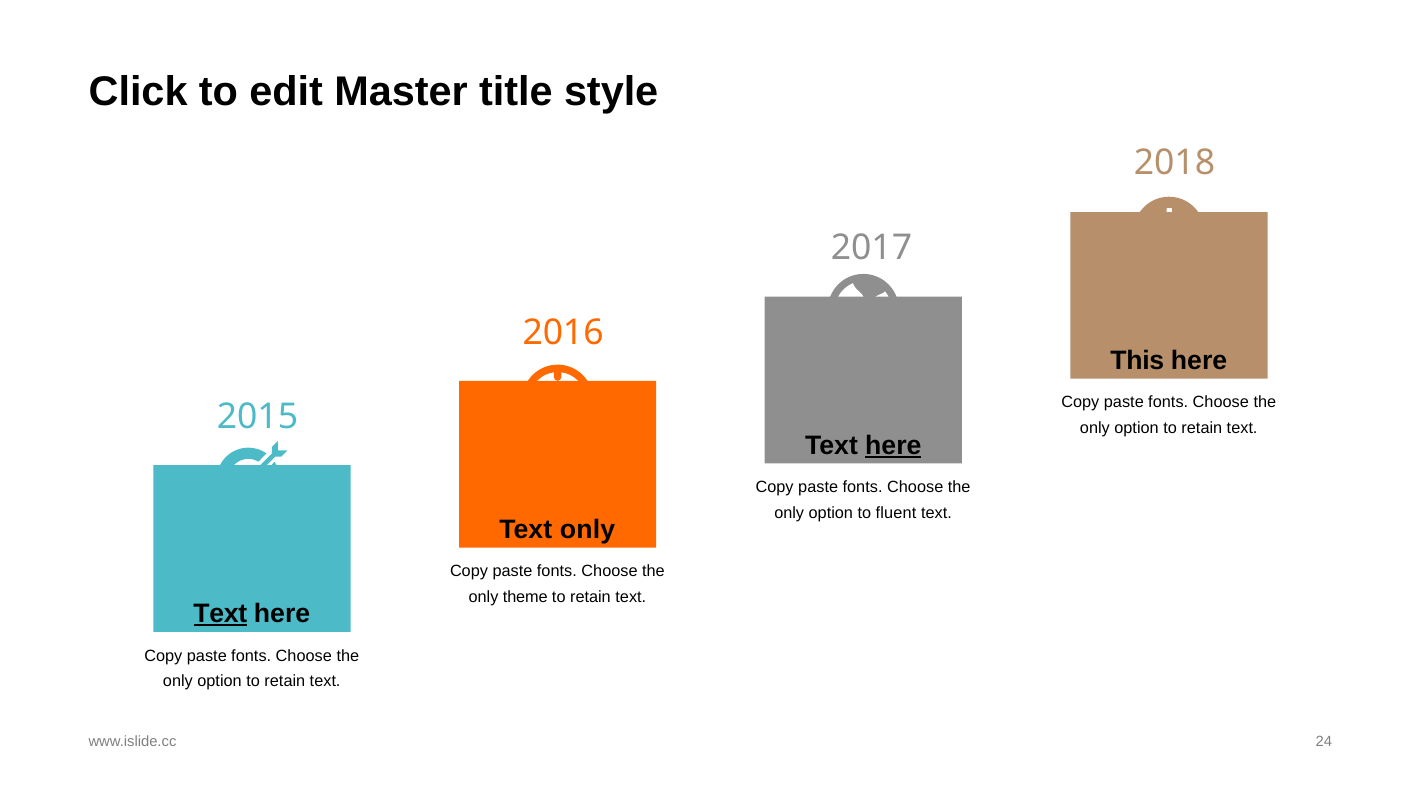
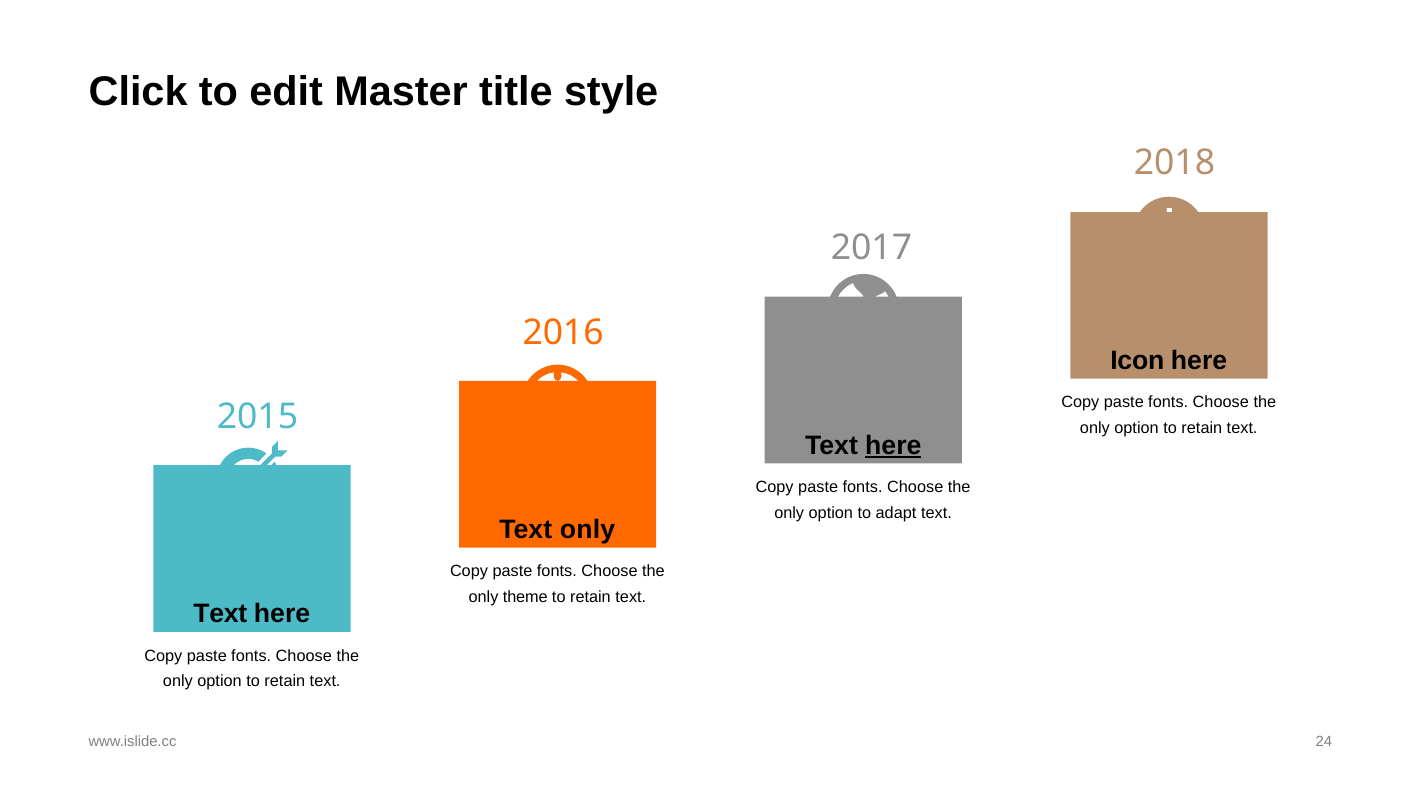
This: This -> Icon (1137, 361)
fluent: fluent -> adapt (896, 513)
Text underline: present -> none (220, 614)
